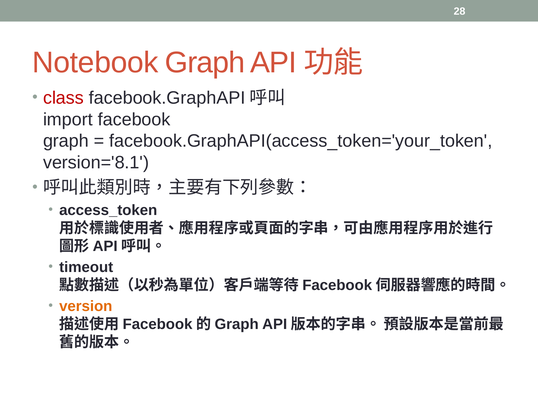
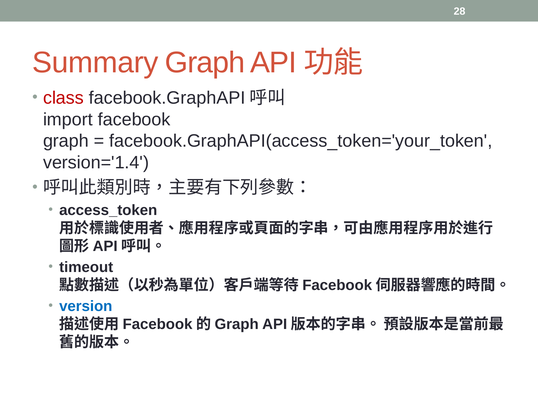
Notebook: Notebook -> Summary (95, 63)
version='8.1: version='8.1 -> version='1.4 (96, 162)
version colour: orange -> blue (86, 306)
